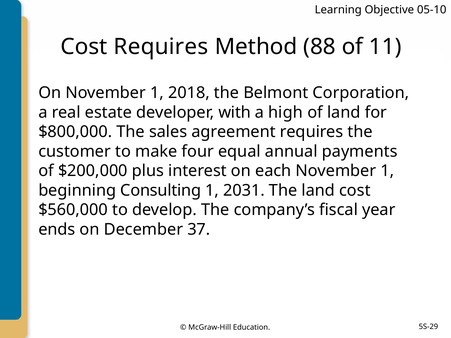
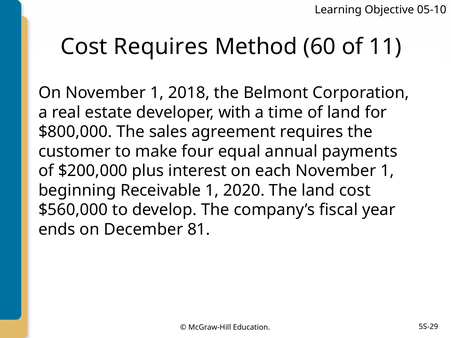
88: 88 -> 60 (320, 47)
high: high -> time (286, 112)
Consulting: Consulting -> Receivable (161, 191)
2031: 2031 -> 2020 (244, 191)
37: 37 -> 81 (199, 230)
